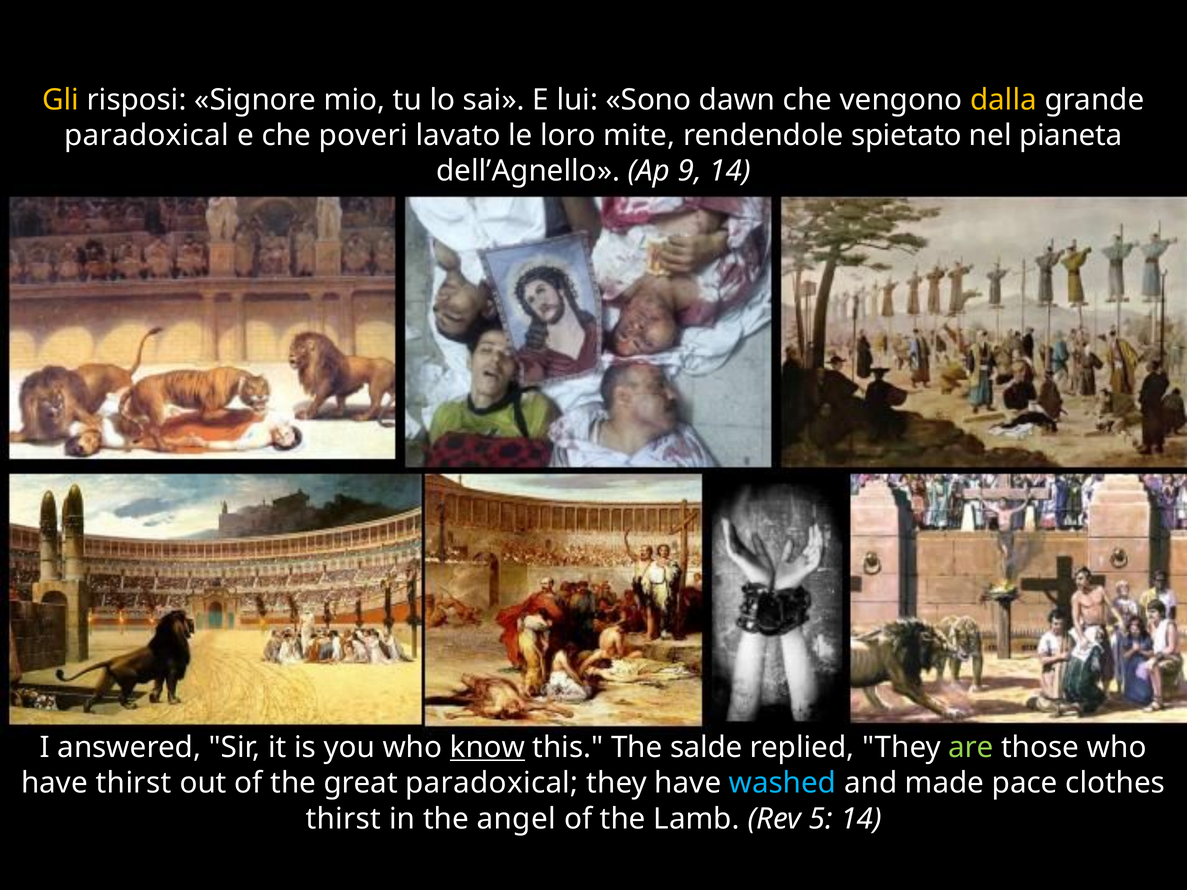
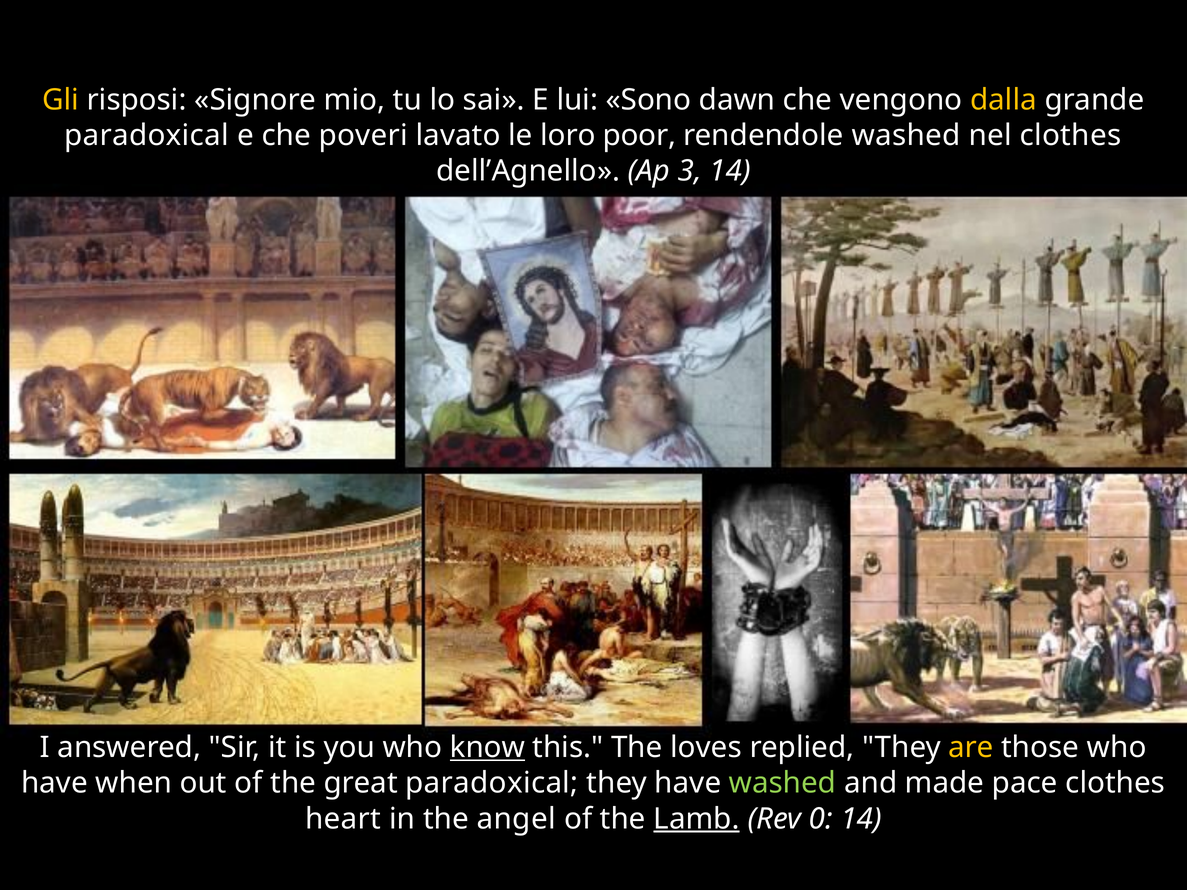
mite: mite -> poor (639, 136)
rendendole spietato: spietato -> washed (906, 136)
nel pianeta: pianeta -> clothes (1070, 136)
9: 9 -> 3 (690, 171)
salde: salde -> loves (706, 748)
are colour: light green -> yellow (971, 748)
have thirst: thirst -> when (134, 783)
washed colour: light blue -> light green (783, 783)
thirst: thirst -> heart (343, 819)
Lamb underline: none -> present (697, 819)
5: 5 -> 0 (821, 819)
